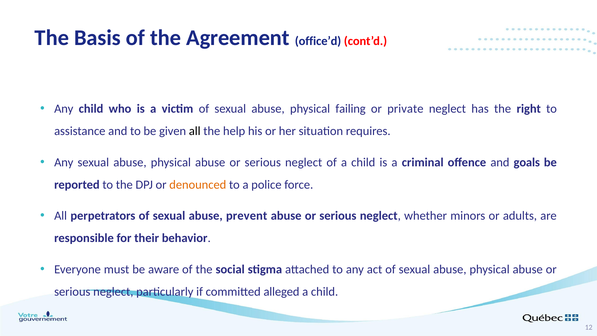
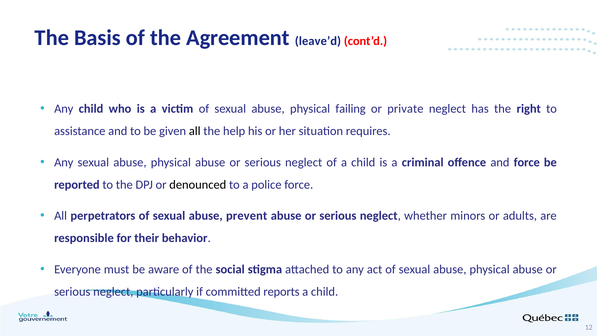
office’d: office’d -> leave’d (318, 41)
and goals: goals -> force (527, 162)
denounced colour: orange -> black (198, 185)
alleged: alleged -> reports (281, 292)
